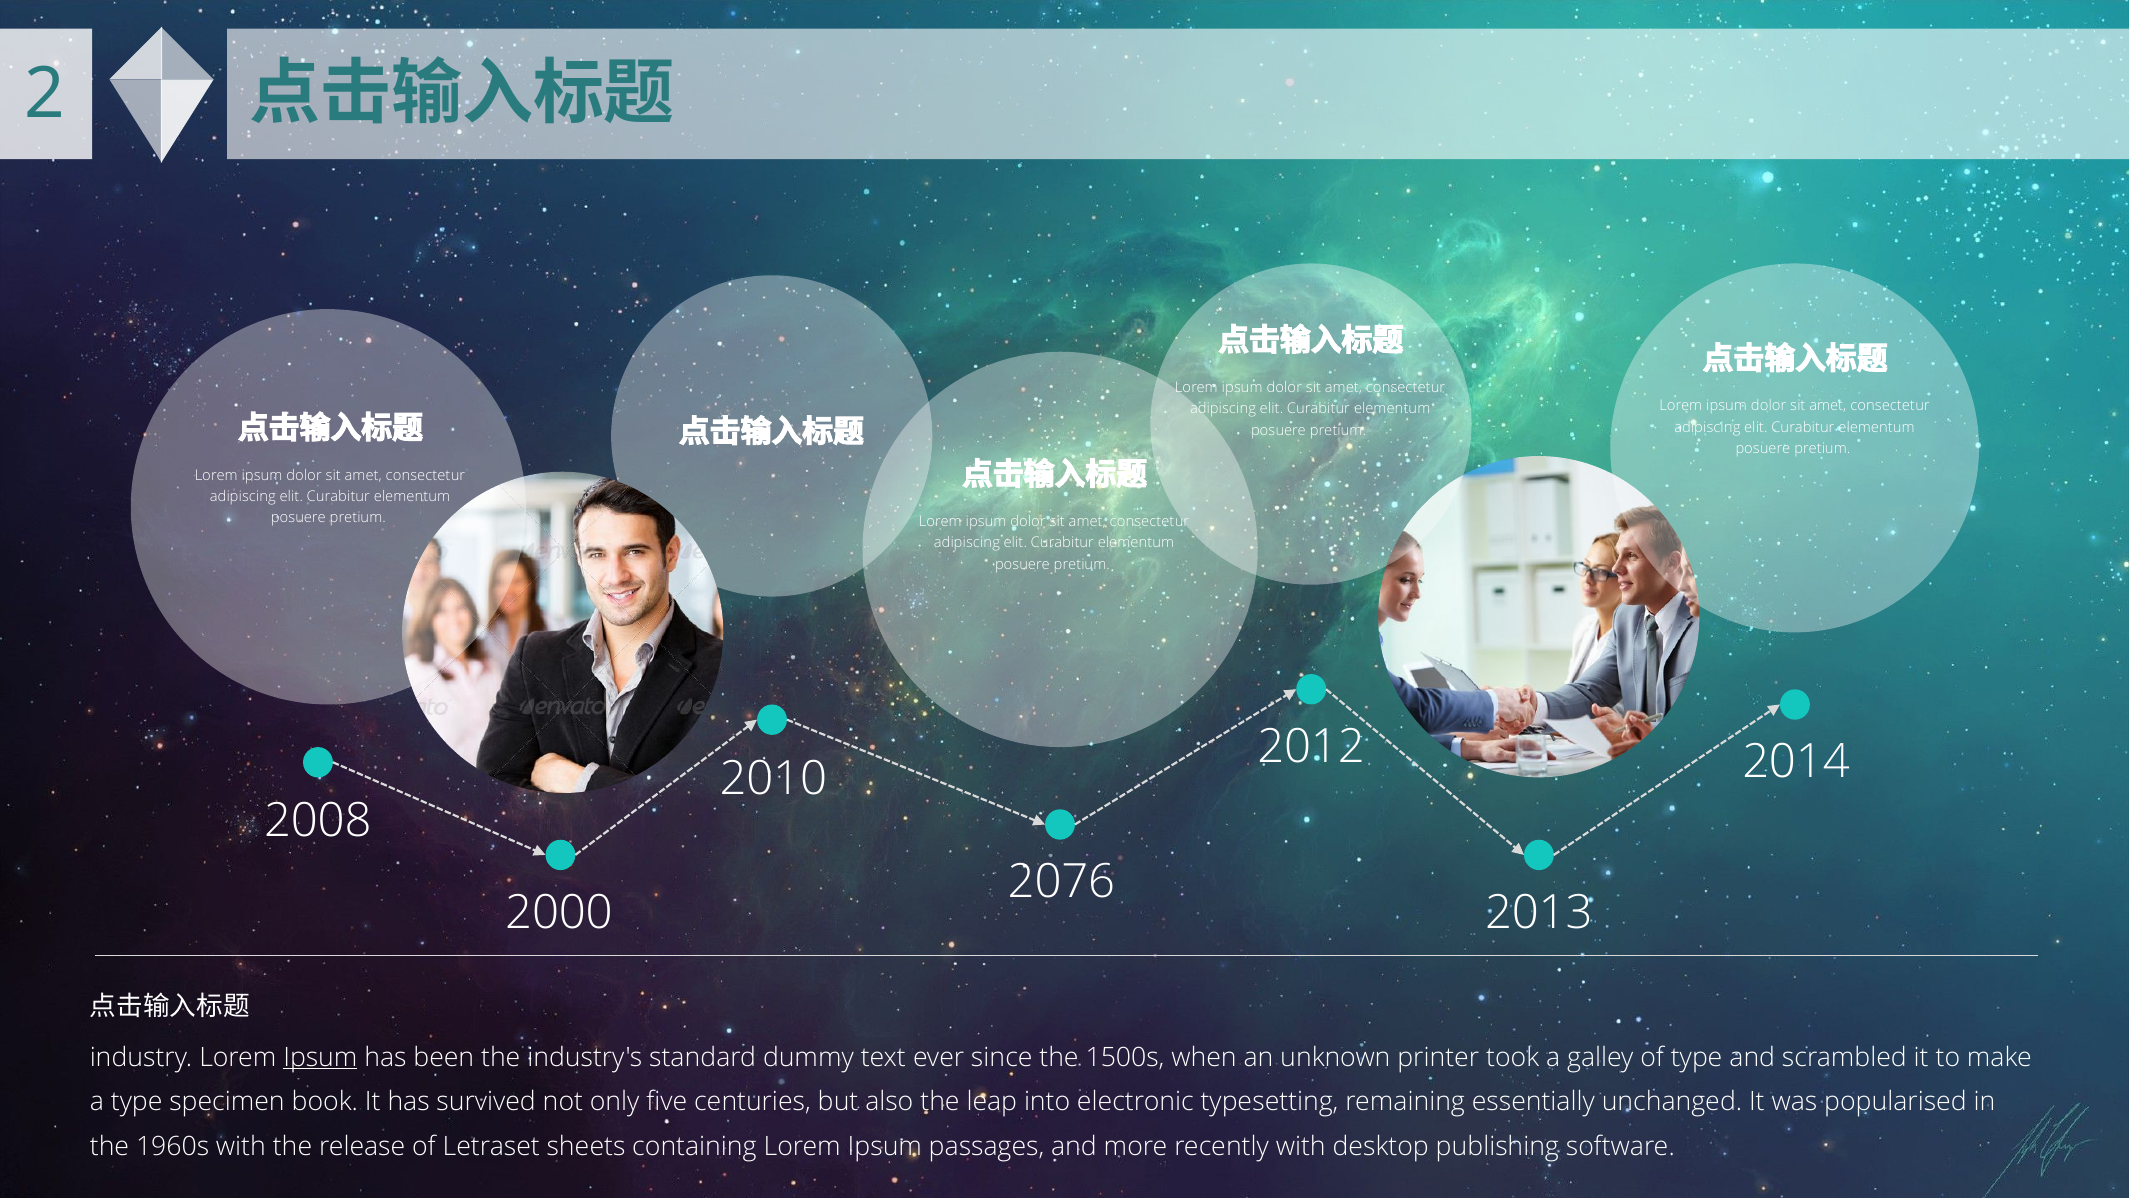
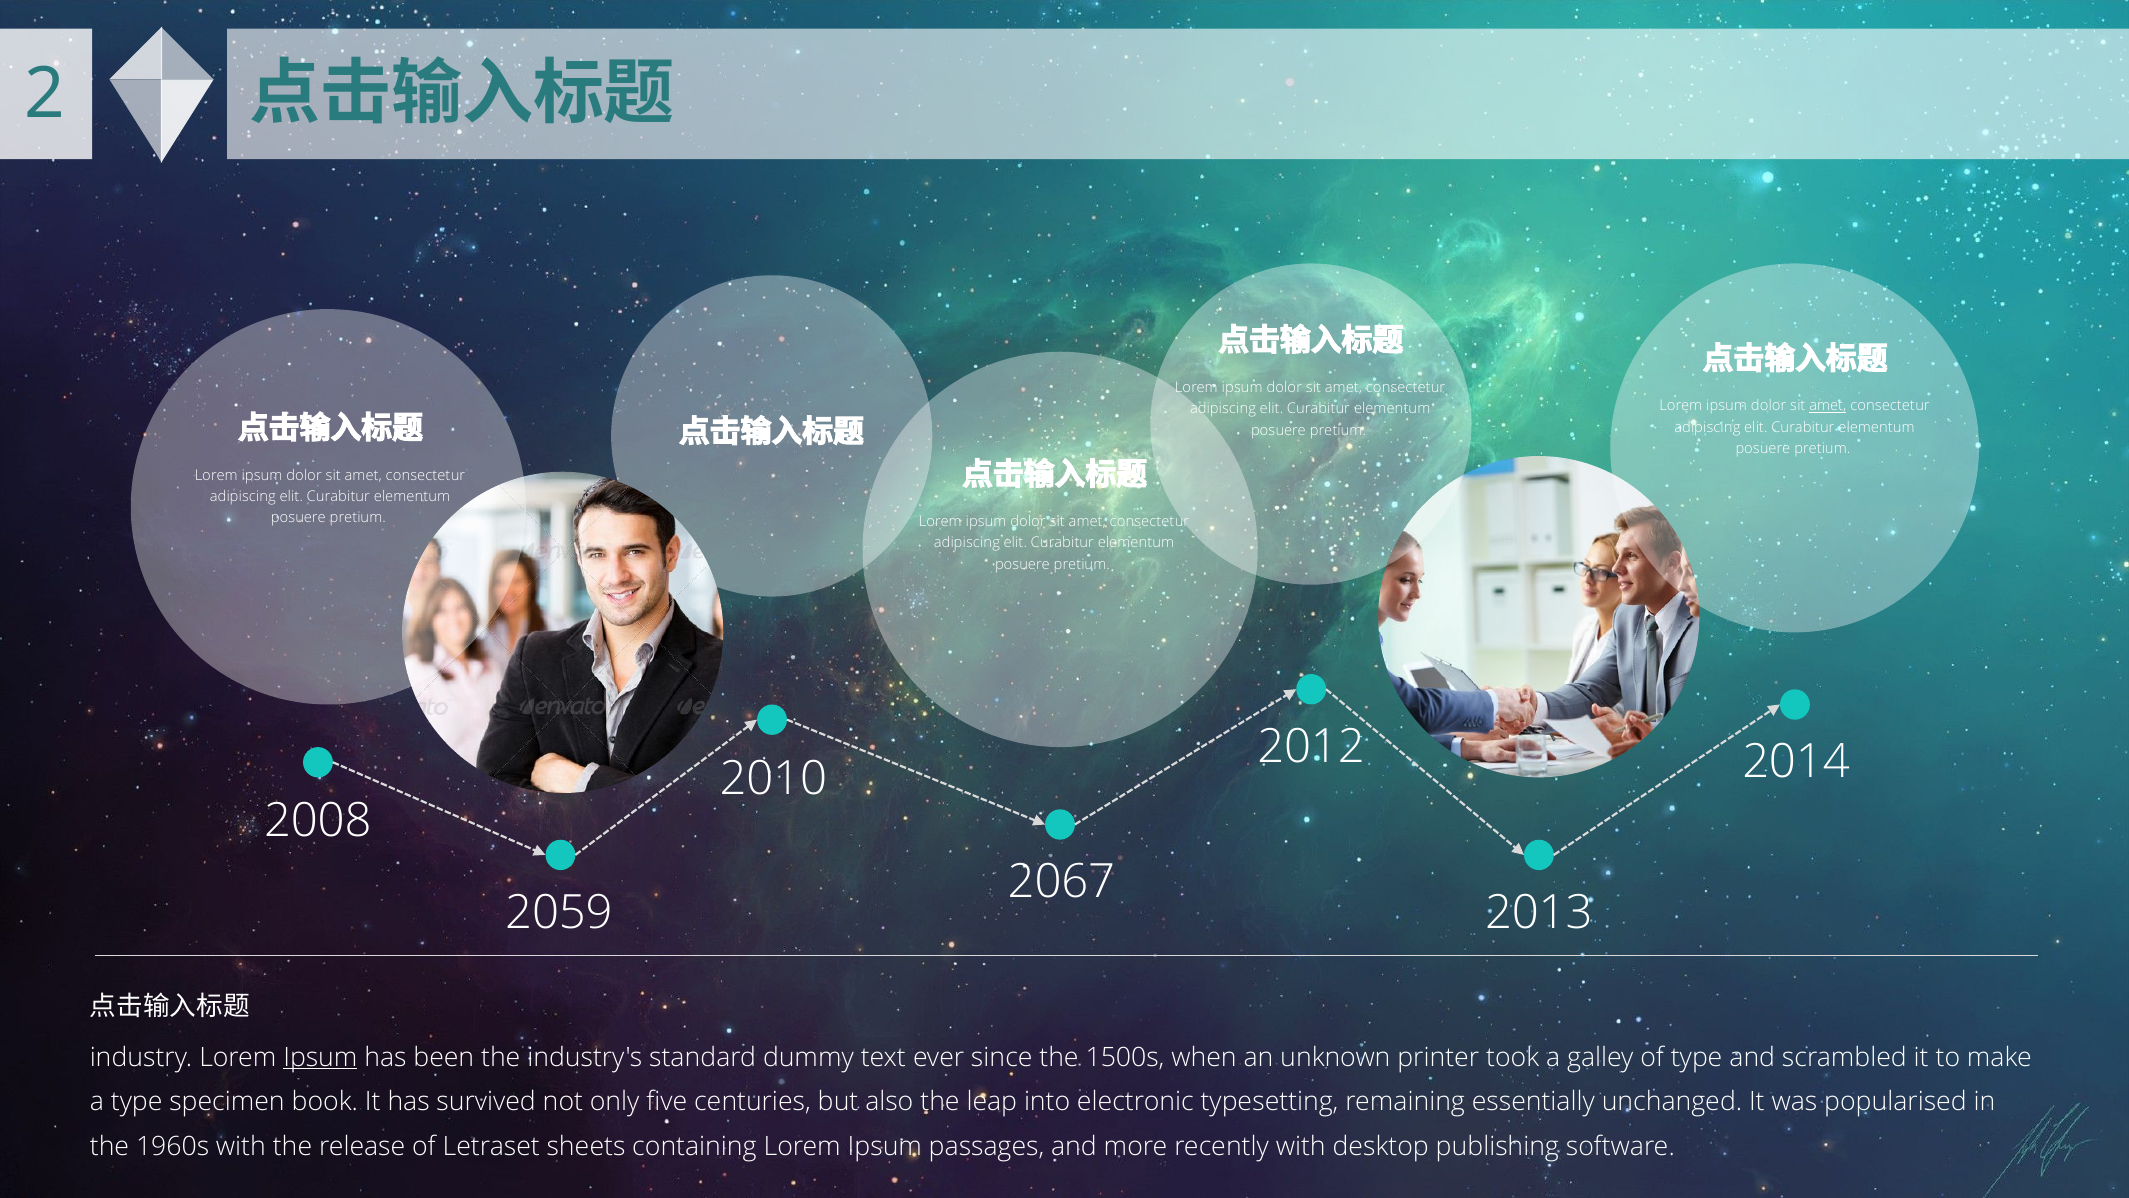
amet underline: none -> present (1828, 406)
2076: 2076 -> 2067 (1061, 882)
2000: 2000 -> 2059 (559, 912)
